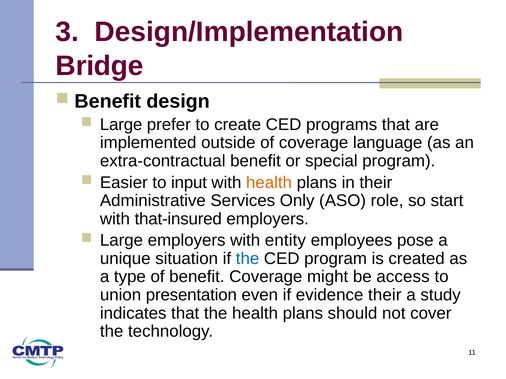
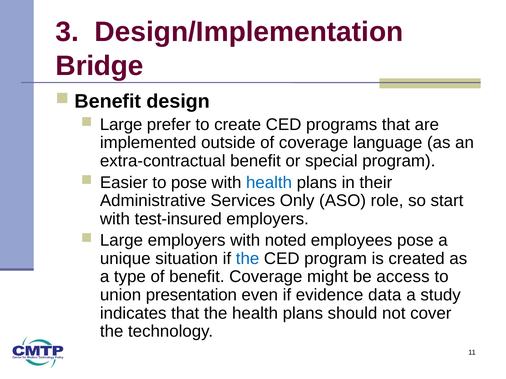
to input: input -> pose (189, 183)
health colour: orange -> blue (269, 183)
that-insured: that-insured -> test-insured (178, 219)
entity: entity -> noted (286, 241)
evidence their: their -> data (385, 295)
